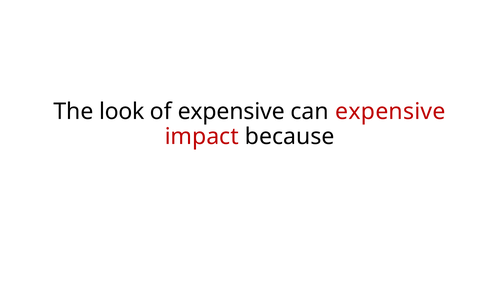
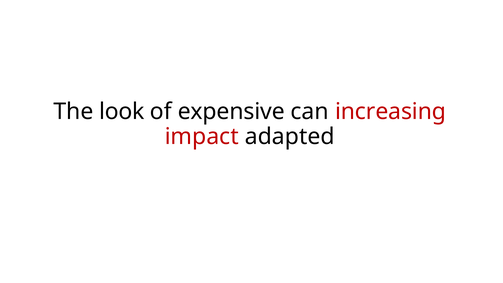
can expensive: expensive -> increasing (391, 111)
because: because -> adapted (290, 136)
